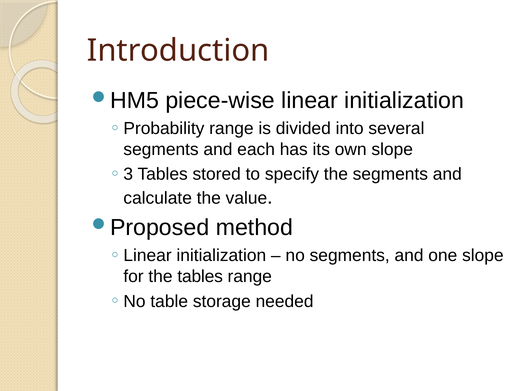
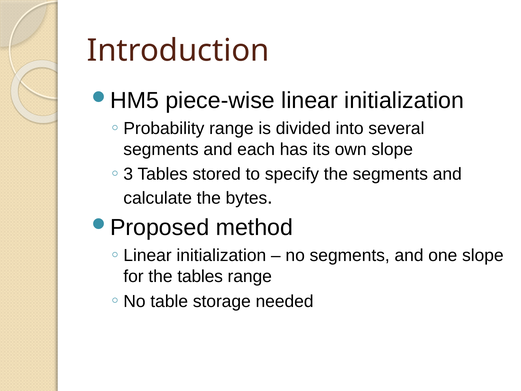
value: value -> bytes (246, 198)
